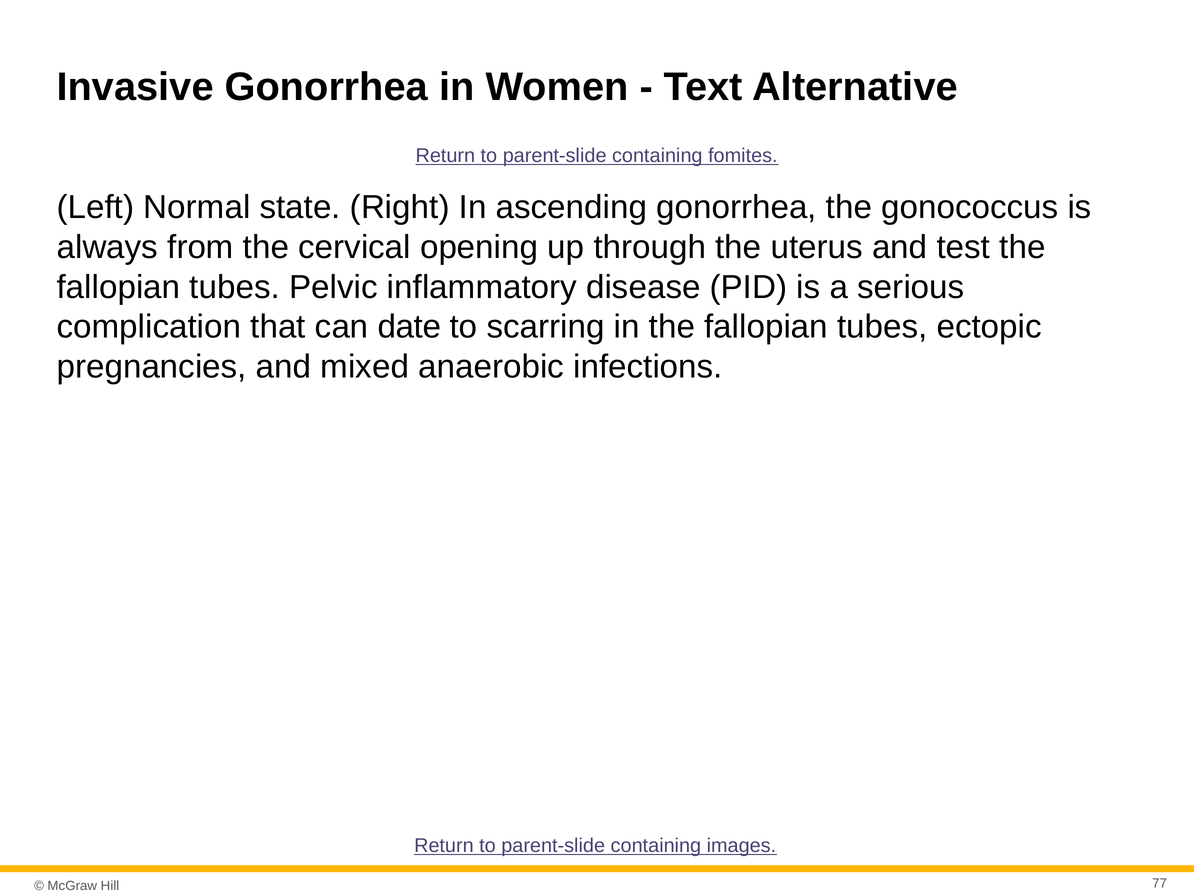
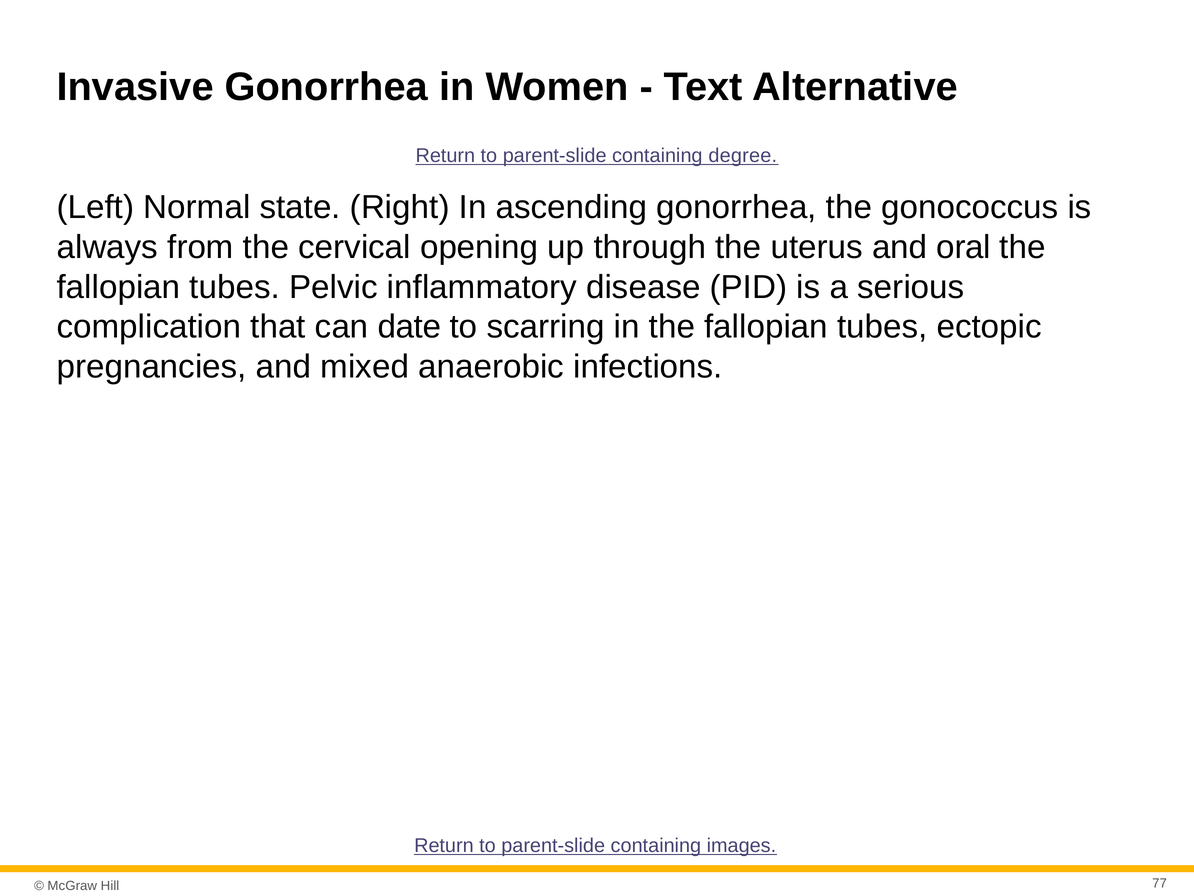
fomites: fomites -> degree (743, 156)
test: test -> oral (964, 247)
